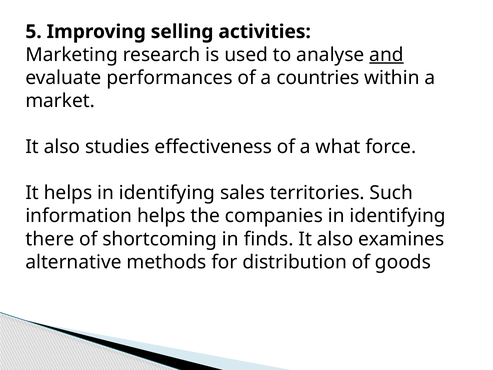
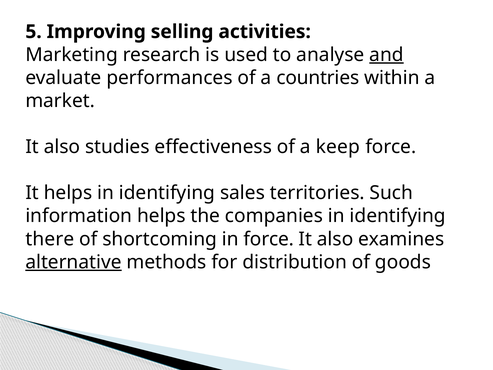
what: what -> keep (338, 147)
in finds: finds -> force (269, 239)
alternative underline: none -> present (73, 262)
